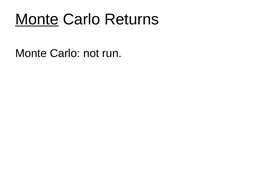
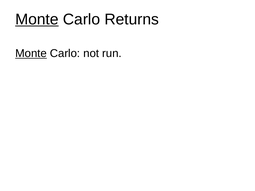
Monte underline: none -> present (31, 53)
